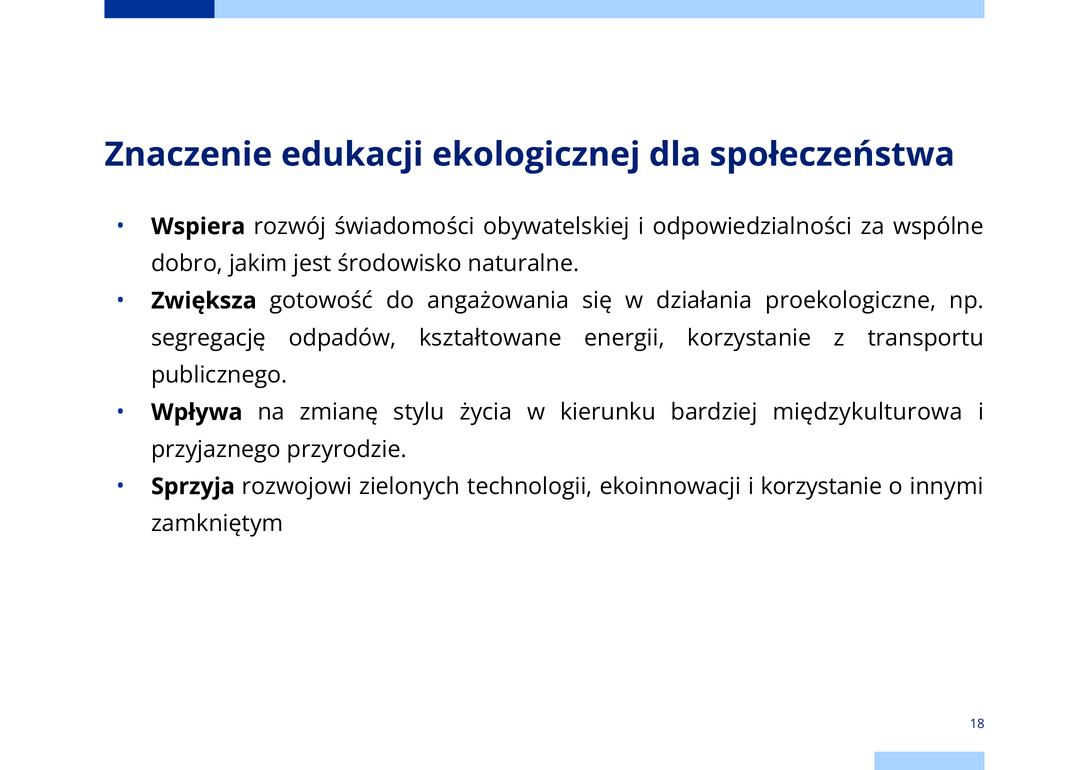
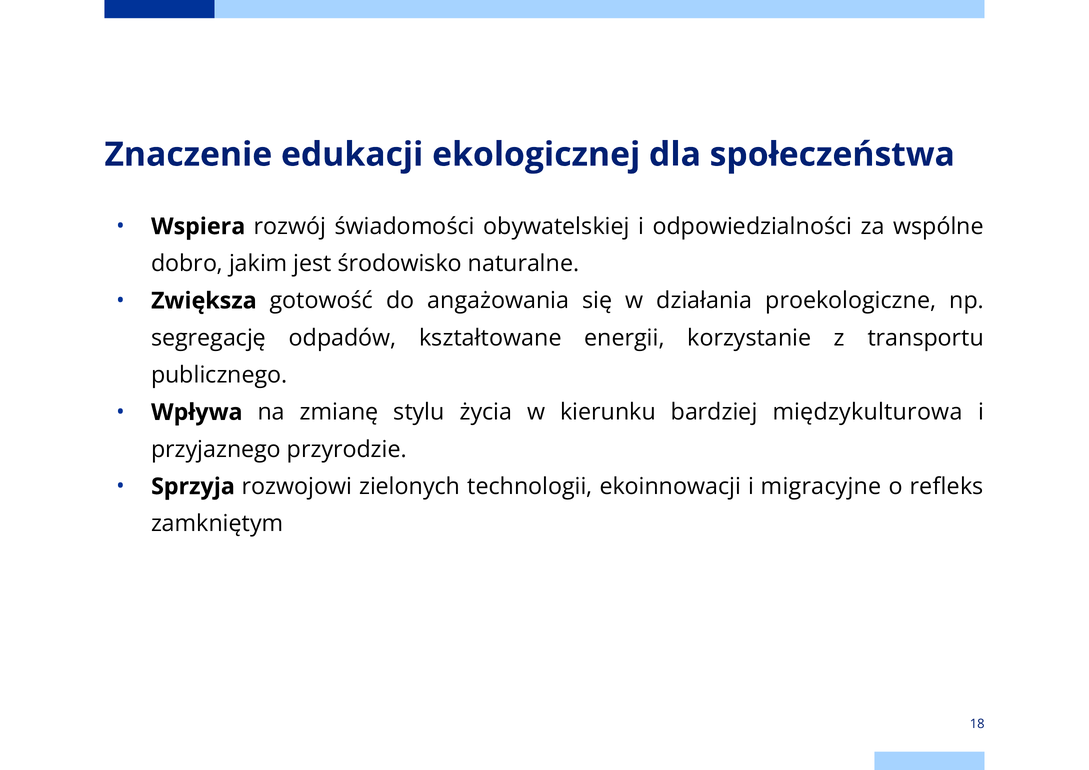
i korzystanie: korzystanie -> migracyjne (821, 486)
innymi: innymi -> refleks (947, 486)
